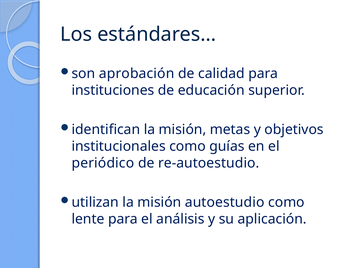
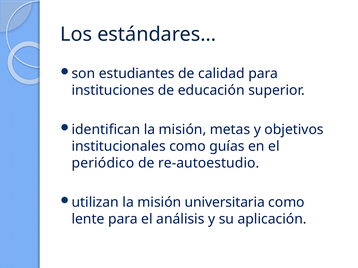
aprobación: aprobación -> estudiantes (137, 74)
autoestudio: autoestudio -> universitaria (225, 203)
